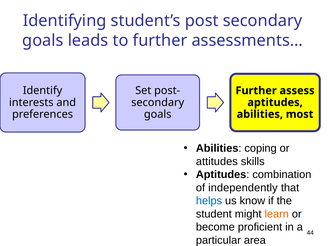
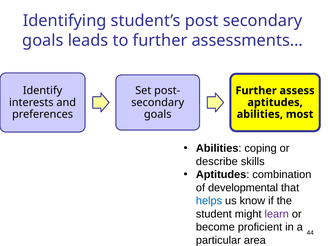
attitudes: attitudes -> describe (217, 161)
independently: independently -> developmental (243, 188)
learn colour: orange -> purple (277, 214)
